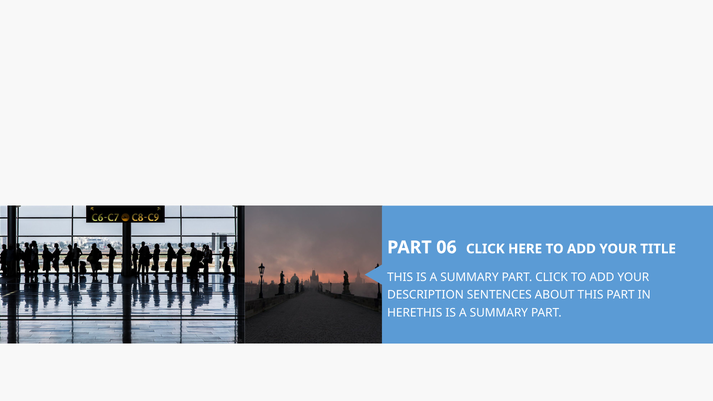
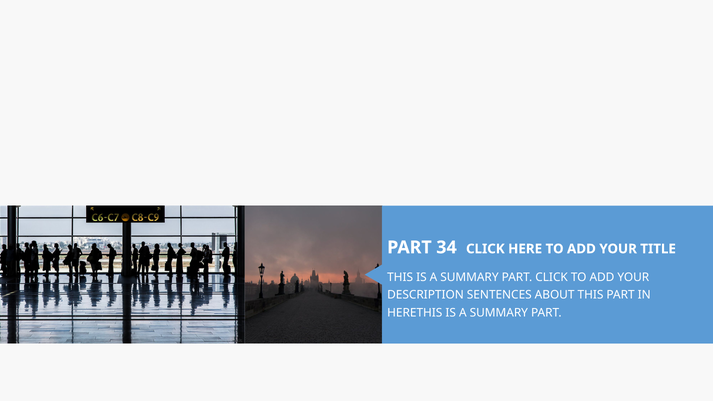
06: 06 -> 34 (447, 247)
